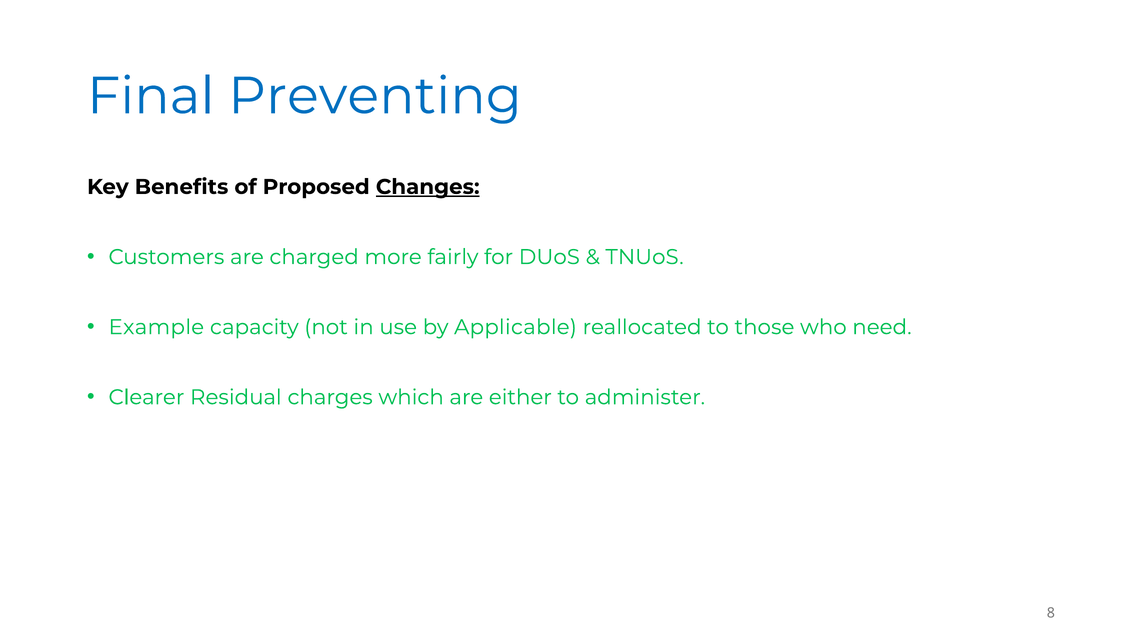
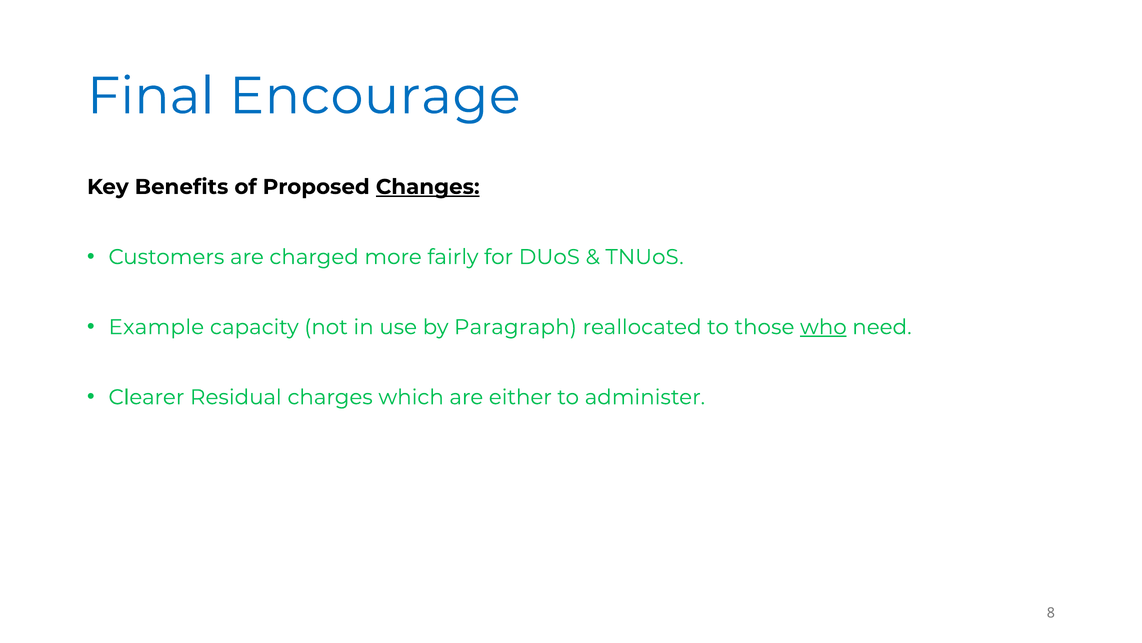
Preventing: Preventing -> Encourage (375, 96)
Applicable: Applicable -> Paragraph (515, 327)
who underline: none -> present (823, 327)
